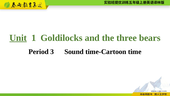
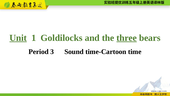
three underline: none -> present (127, 38)
